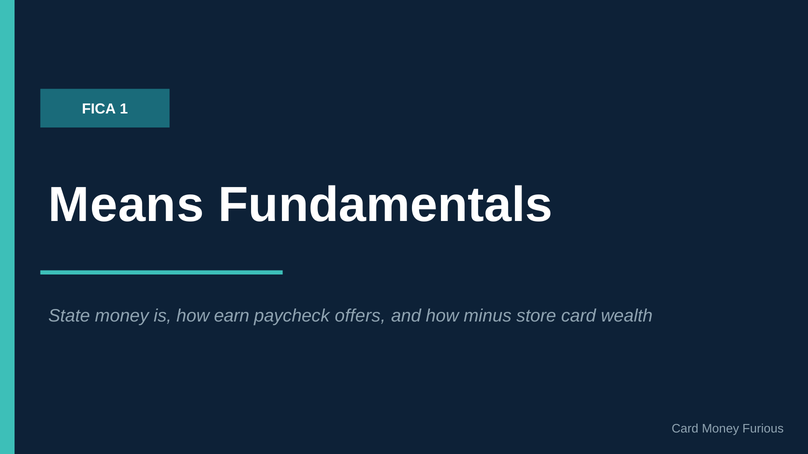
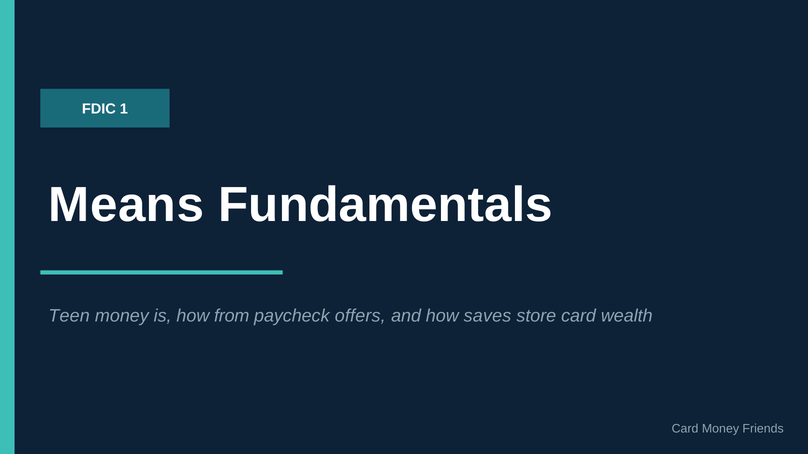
FICA: FICA -> FDIC (99, 109)
State: State -> Teen (69, 316)
earn: earn -> from (232, 316)
minus: minus -> saves (487, 316)
Furious: Furious -> Friends (763, 429)
